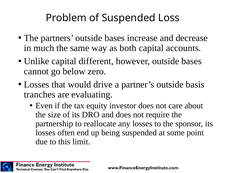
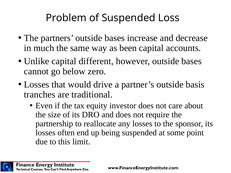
both: both -> been (128, 48)
evaluating: evaluating -> traditional (92, 95)
